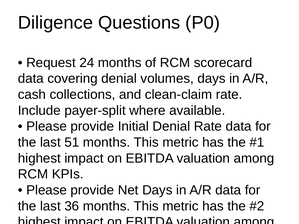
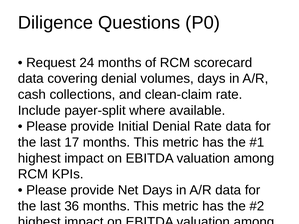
51: 51 -> 17 (72, 142)
